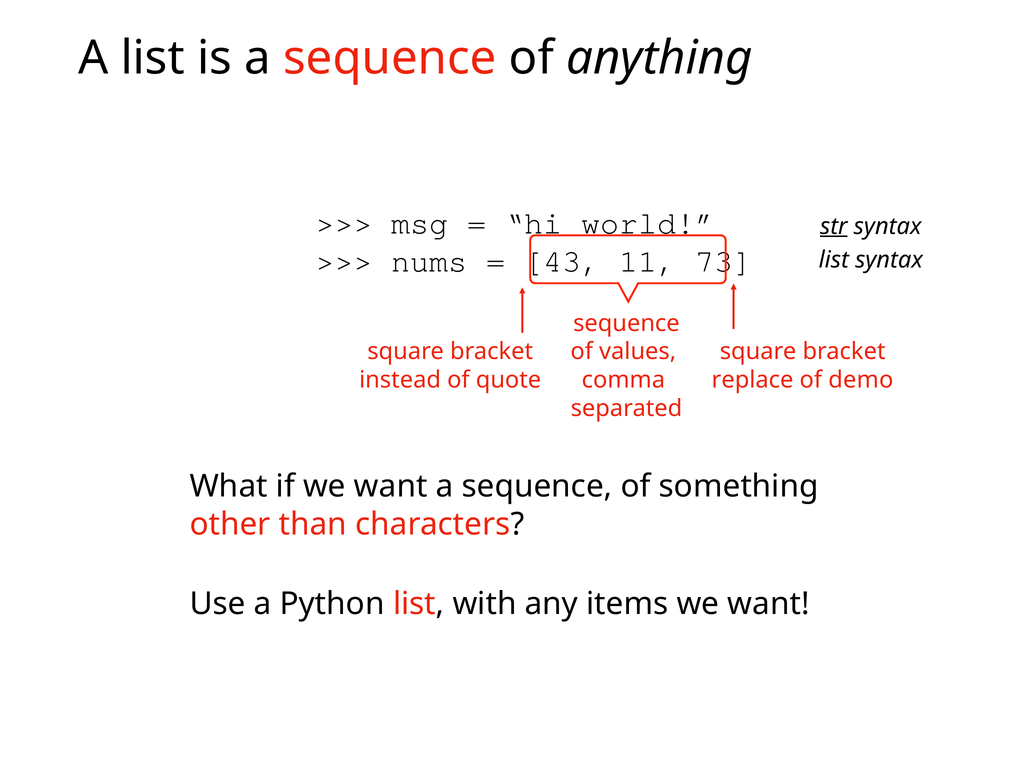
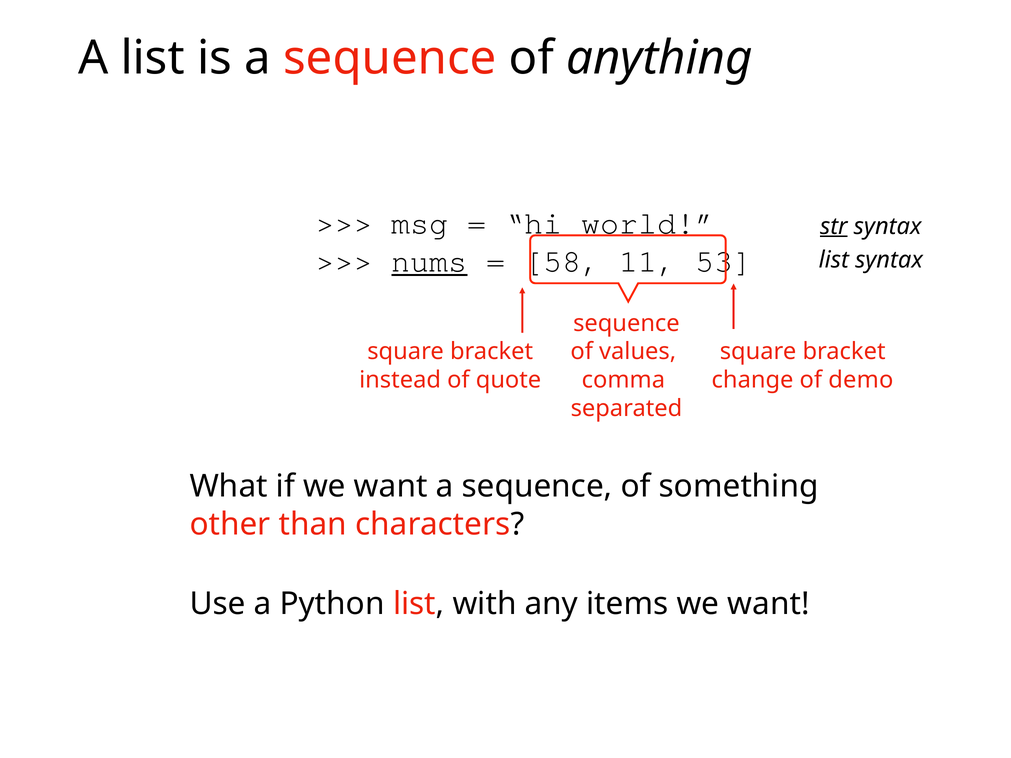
nums underline: none -> present (429, 261)
43: 43 -> 58 (562, 261)
73: 73 -> 53 (724, 261)
replace: replace -> change (753, 380)
